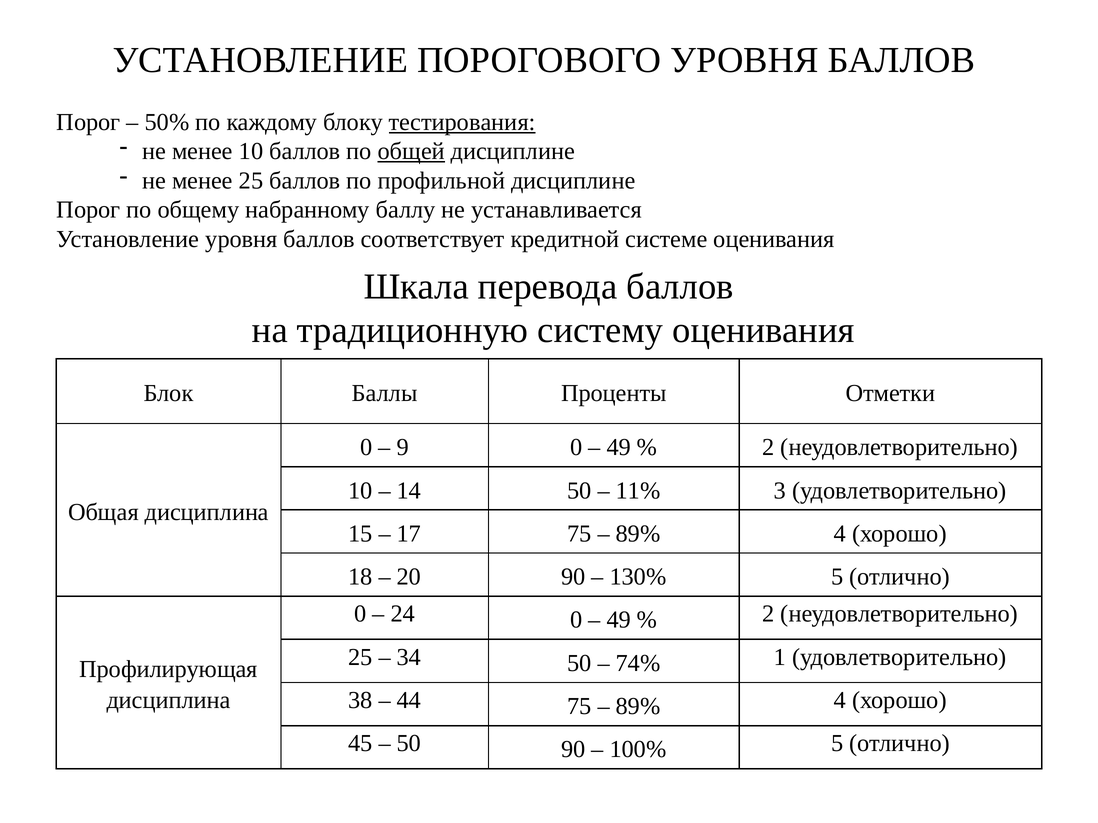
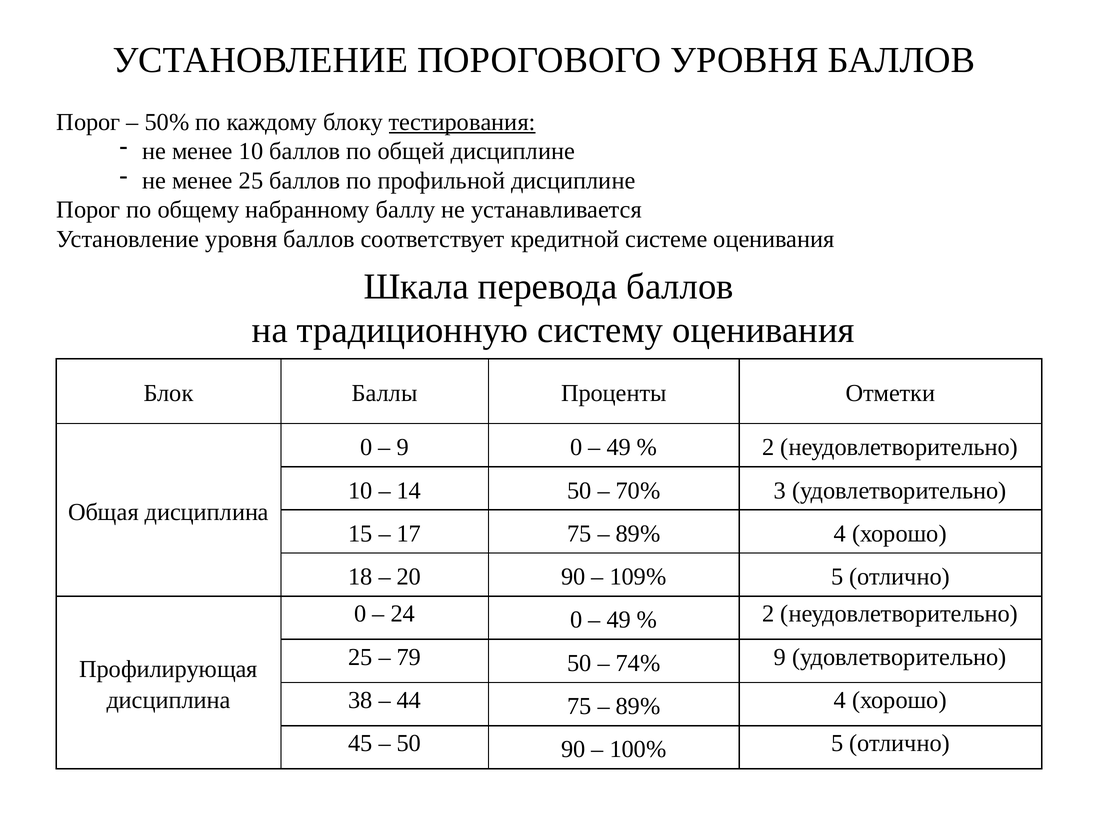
общей underline: present -> none (411, 151)
11%: 11% -> 70% (638, 491)
130%: 130% -> 109% (638, 577)
34: 34 -> 79 (409, 657)
74% 1: 1 -> 9 (780, 657)
